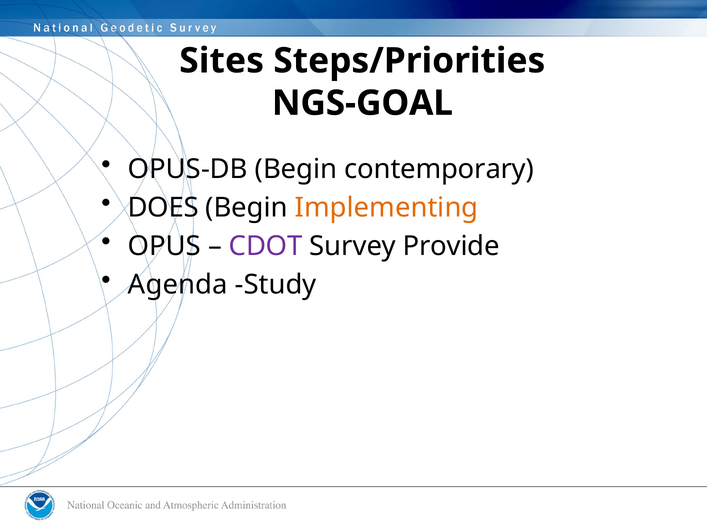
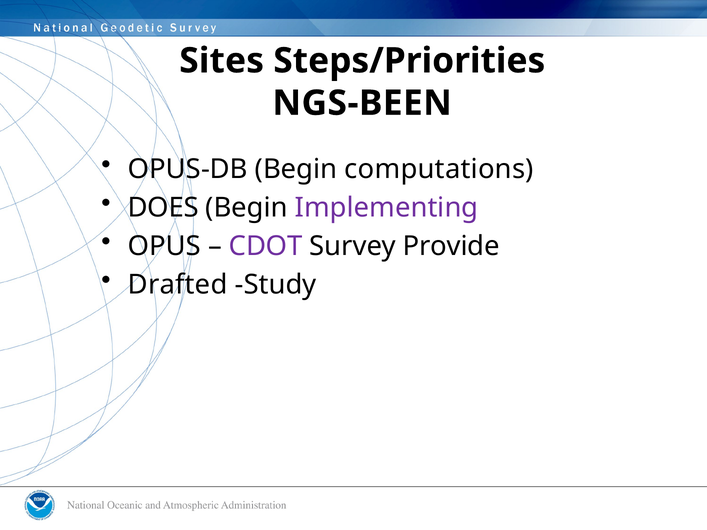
NGS-GOAL: NGS-GOAL -> NGS-BEEN (362, 103)
contemporary: contemporary -> computations (439, 169)
Implementing colour: orange -> purple (387, 208)
Agenda: Agenda -> Drafted (178, 285)
